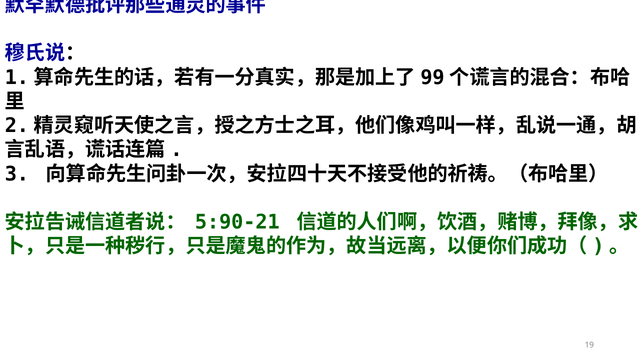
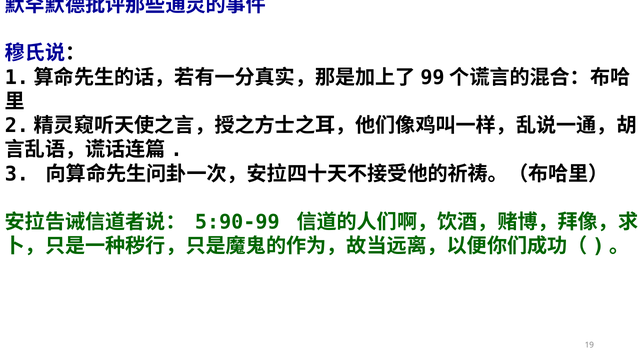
5:90-21: 5:90-21 -> 5:90-99 (237, 222)
